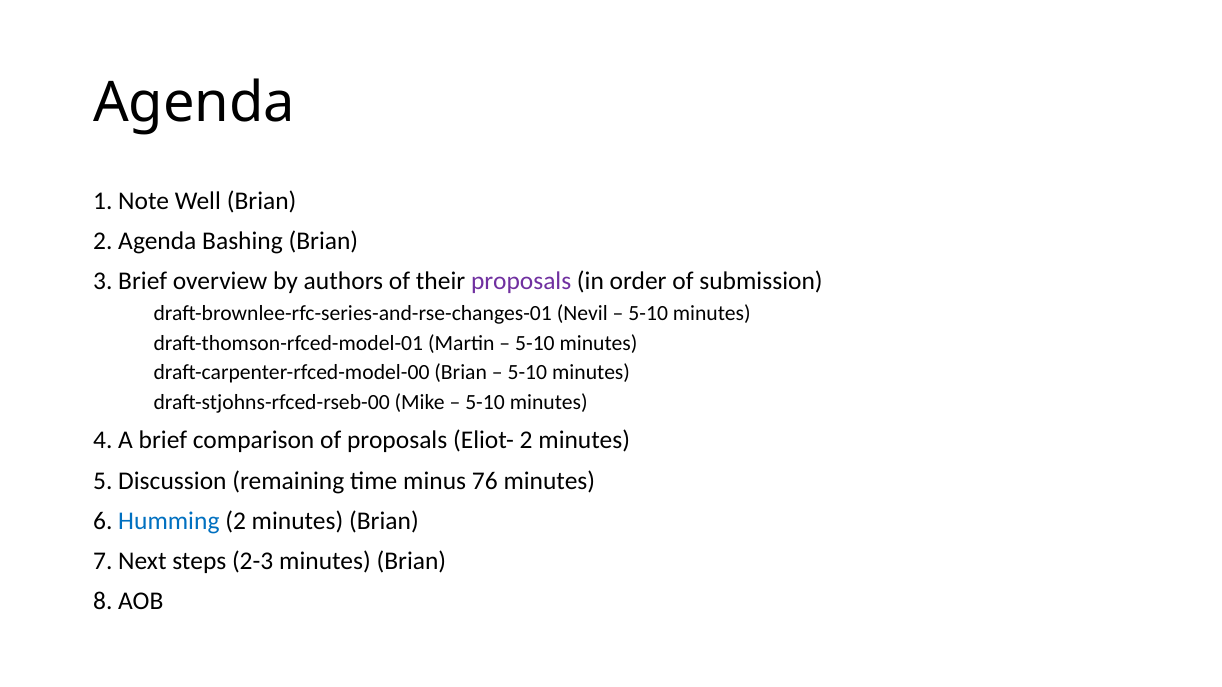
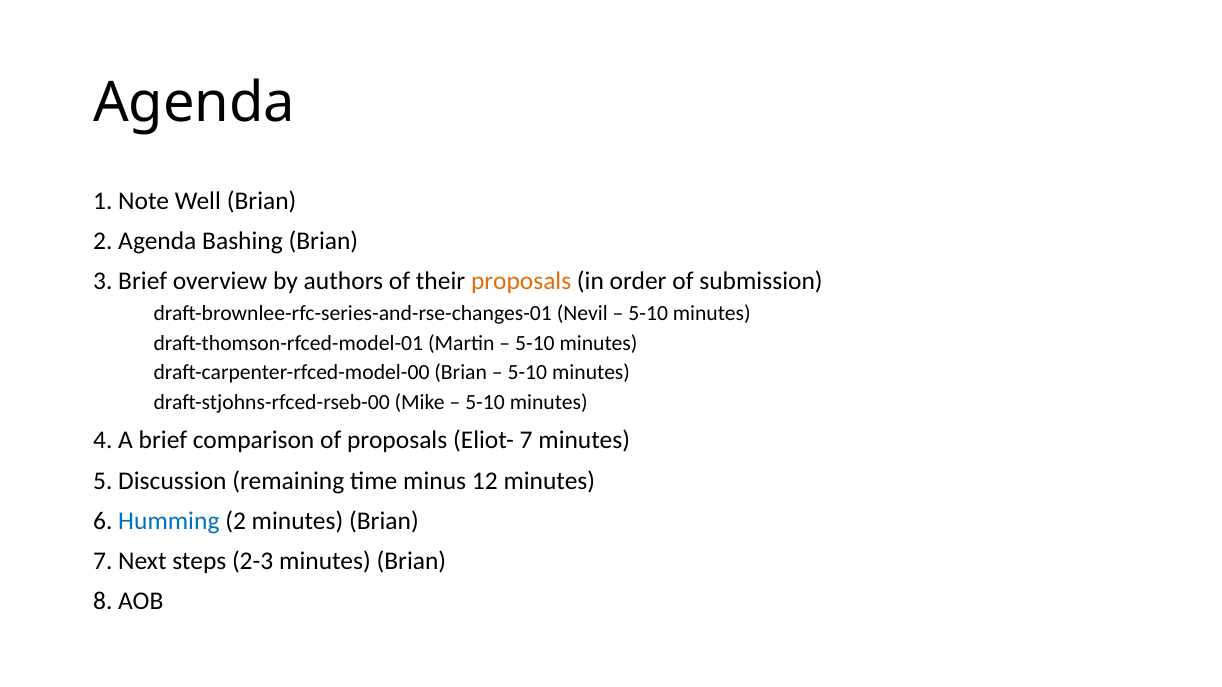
proposals colour: purple -> orange (521, 282)
Eliot- 2: 2 -> 7 (526, 441)
76: 76 -> 12 (485, 481)
